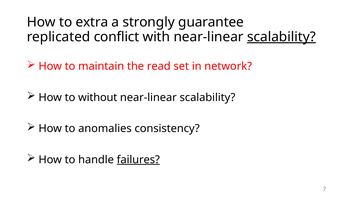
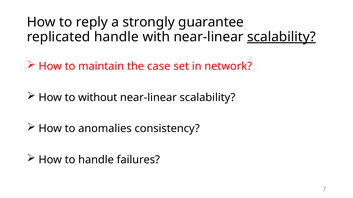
extra: extra -> reply (92, 22)
replicated conflict: conflict -> handle (116, 37)
read: read -> case (159, 67)
failures underline: present -> none (138, 160)
